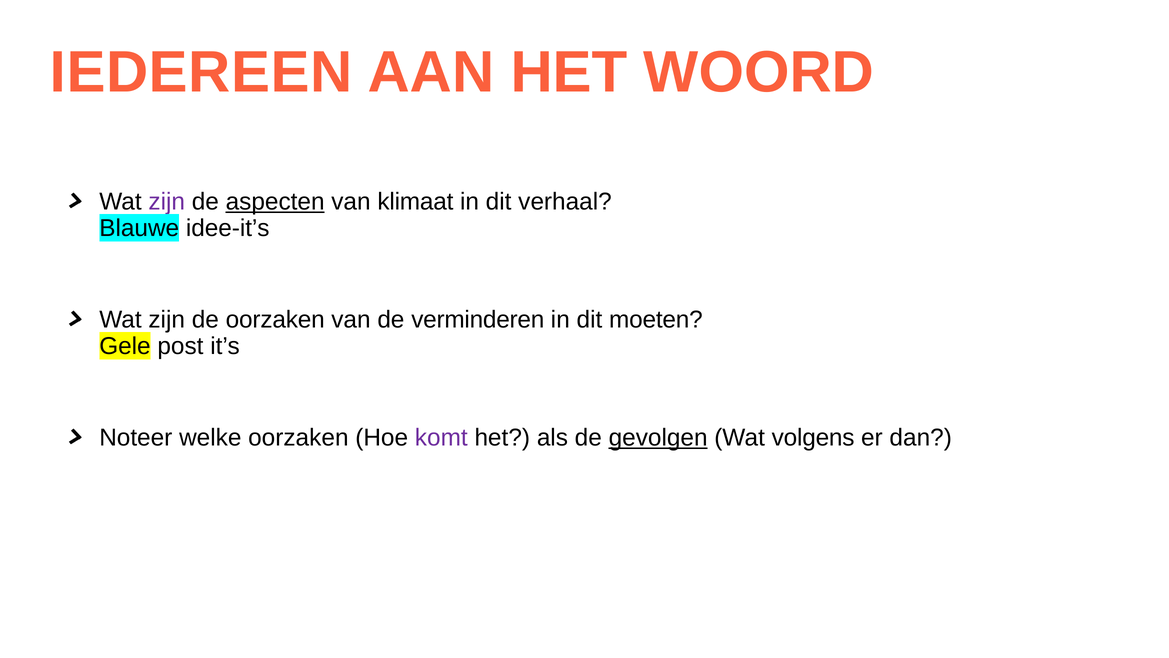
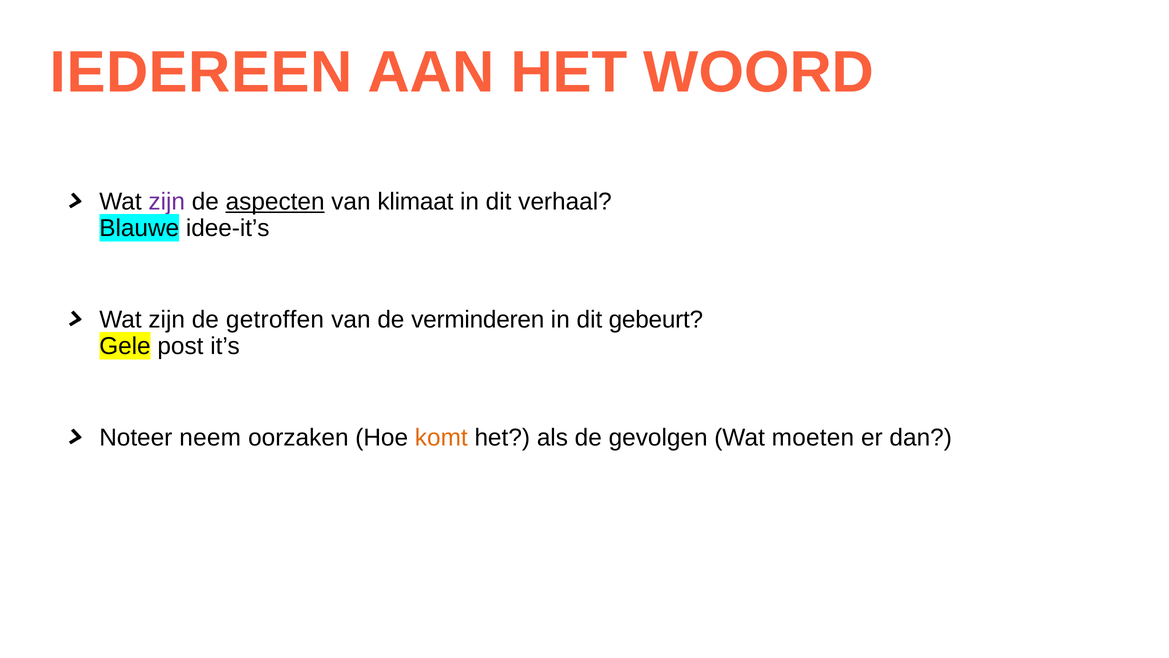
de oorzaken: oorzaken -> getroffen (275, 320)
moeten: moeten -> gebeurt (656, 320)
welke: welke -> neem (210, 438)
komt colour: purple -> orange (441, 438)
gevolgen underline: present -> none (658, 438)
volgens: volgens -> moeten (813, 438)
